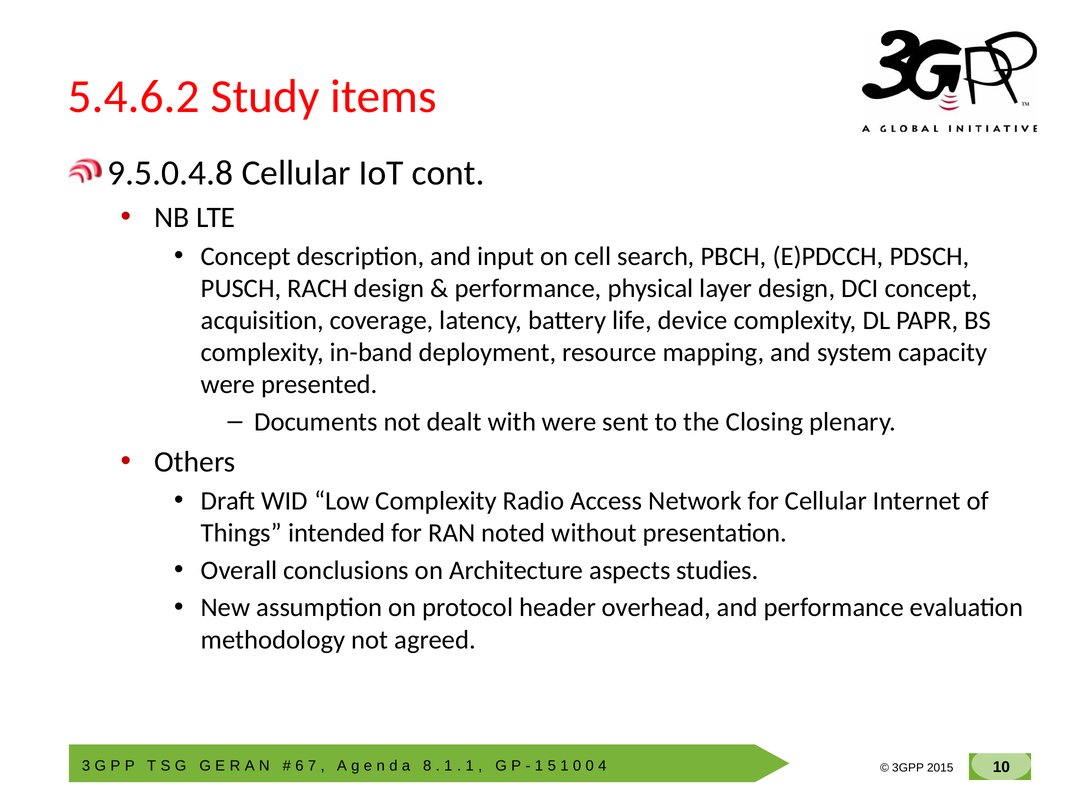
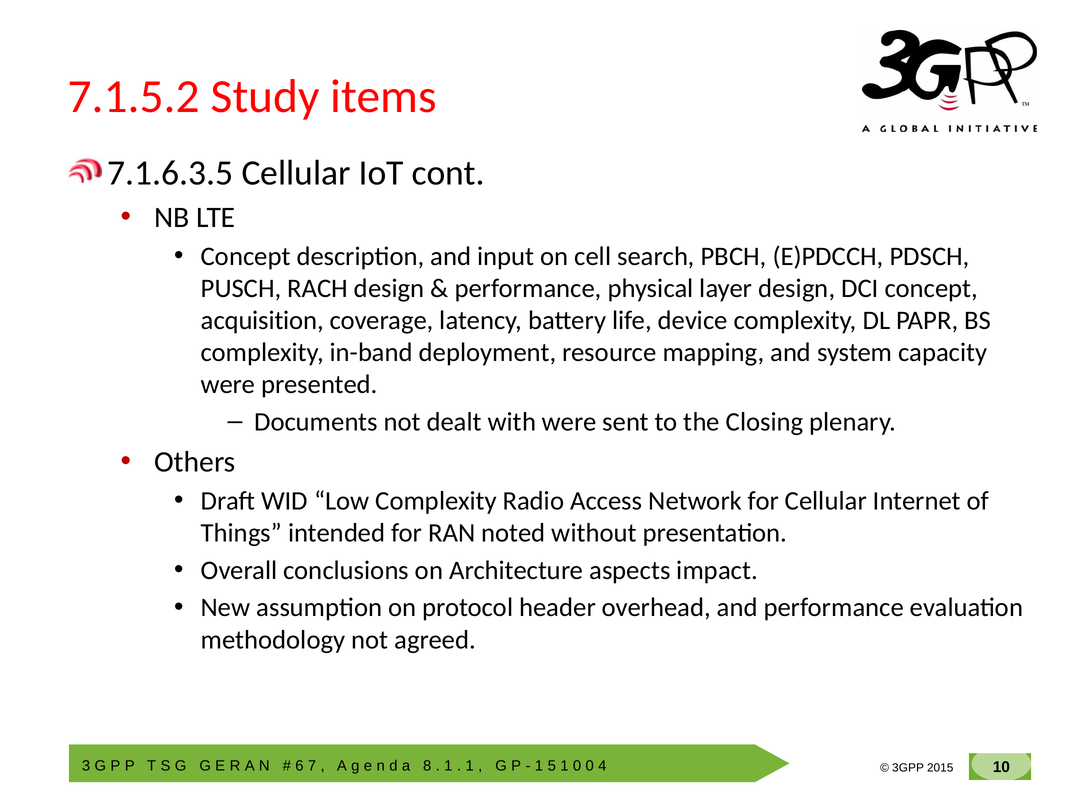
5.4.6.2: 5.4.6.2 -> 7.1.5.2 (134, 97)
9.5.0.4.8: 9.5.0.4.8 -> 7.1.6.3.5 (170, 173)
studies: studies -> impact (717, 570)
